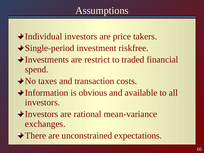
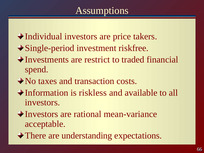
obvious: obvious -> riskless (93, 93)
exchanges: exchanges -> acceptable (45, 124)
unconstrained: unconstrained -> understanding (87, 136)
